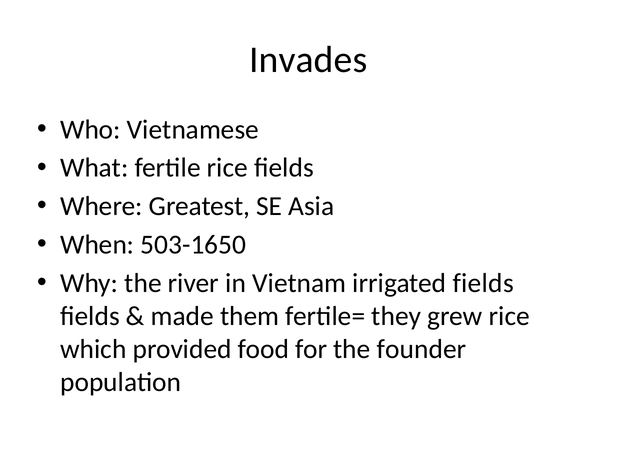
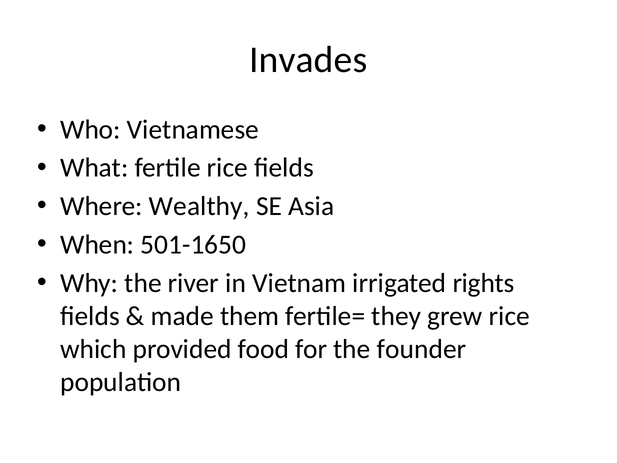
Greatest: Greatest -> Wealthy (199, 206)
503-1650: 503-1650 -> 501-1650 (193, 245)
irrigated fields: fields -> rights (484, 283)
